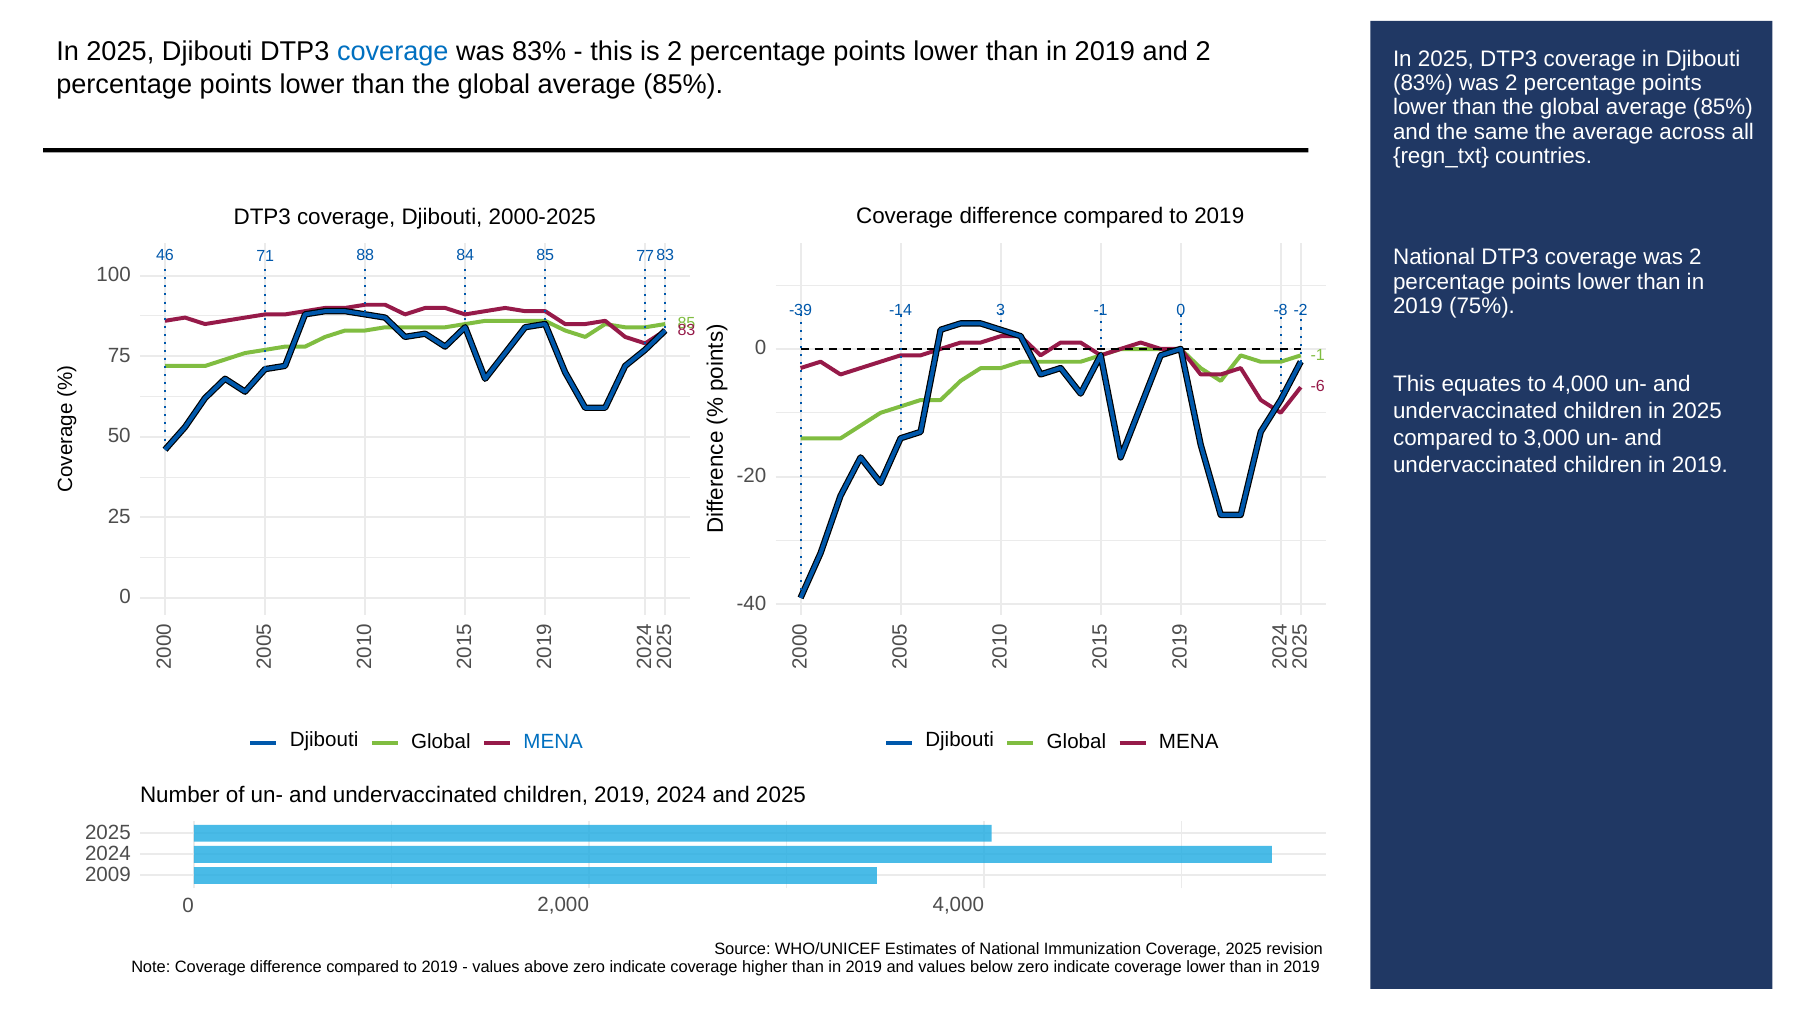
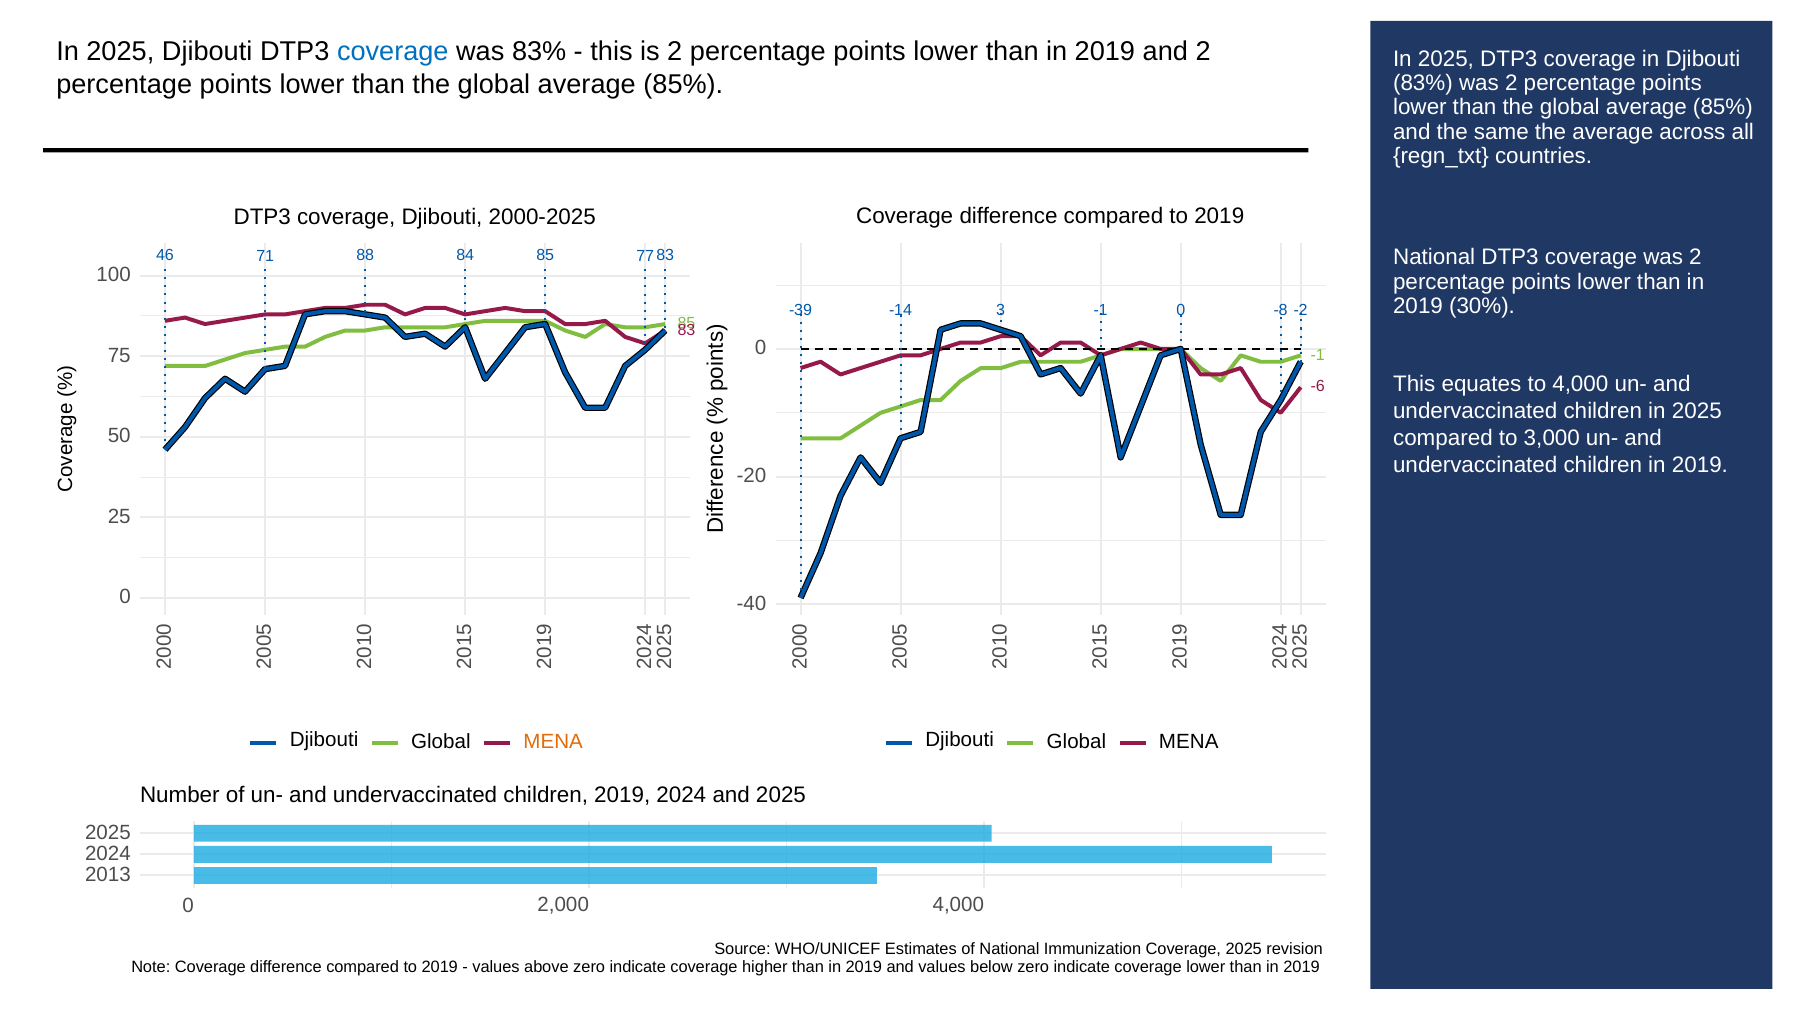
75%: 75% -> 30% (1482, 306)
MENA colour: blue -> orange (553, 742)
2009: 2009 -> 2013 (108, 874)
